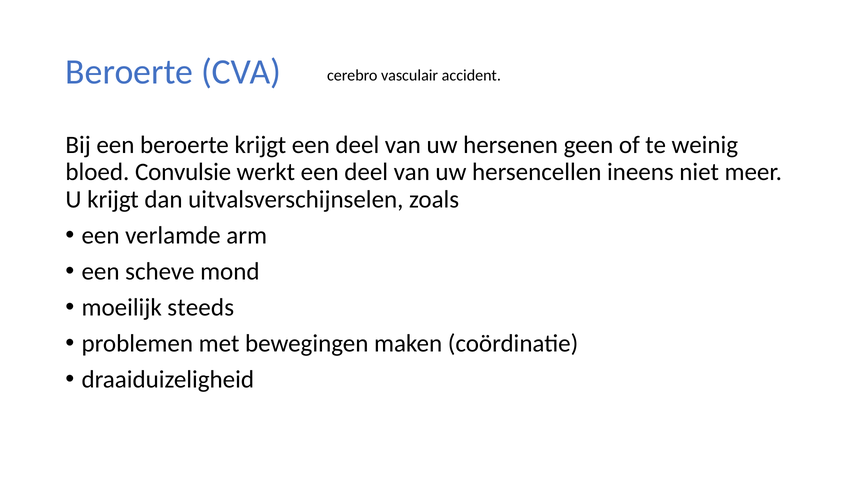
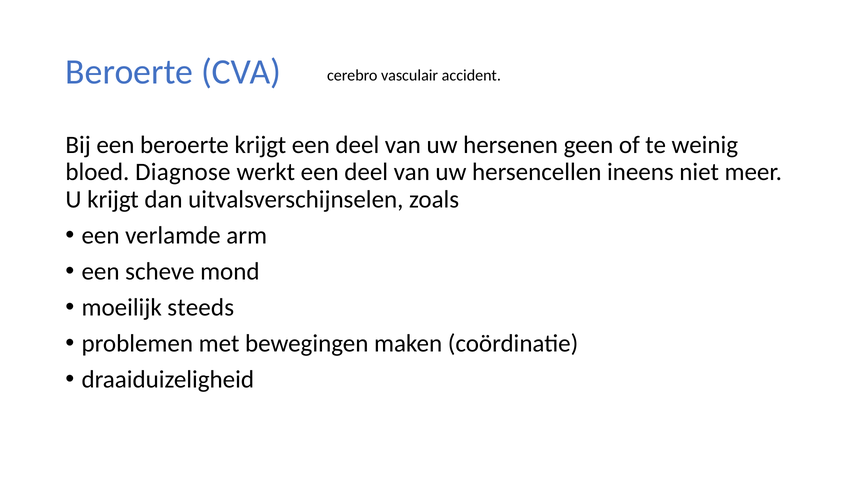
Convulsie: Convulsie -> Diagnose (183, 172)
